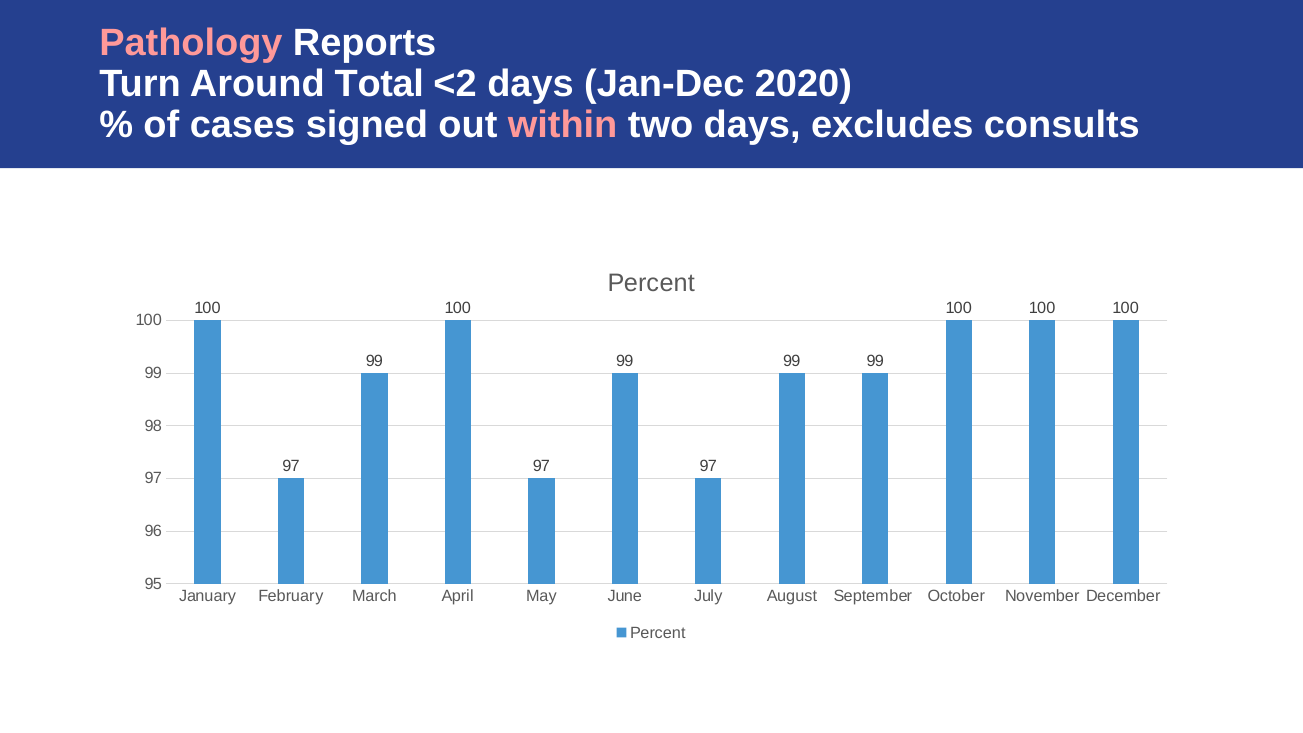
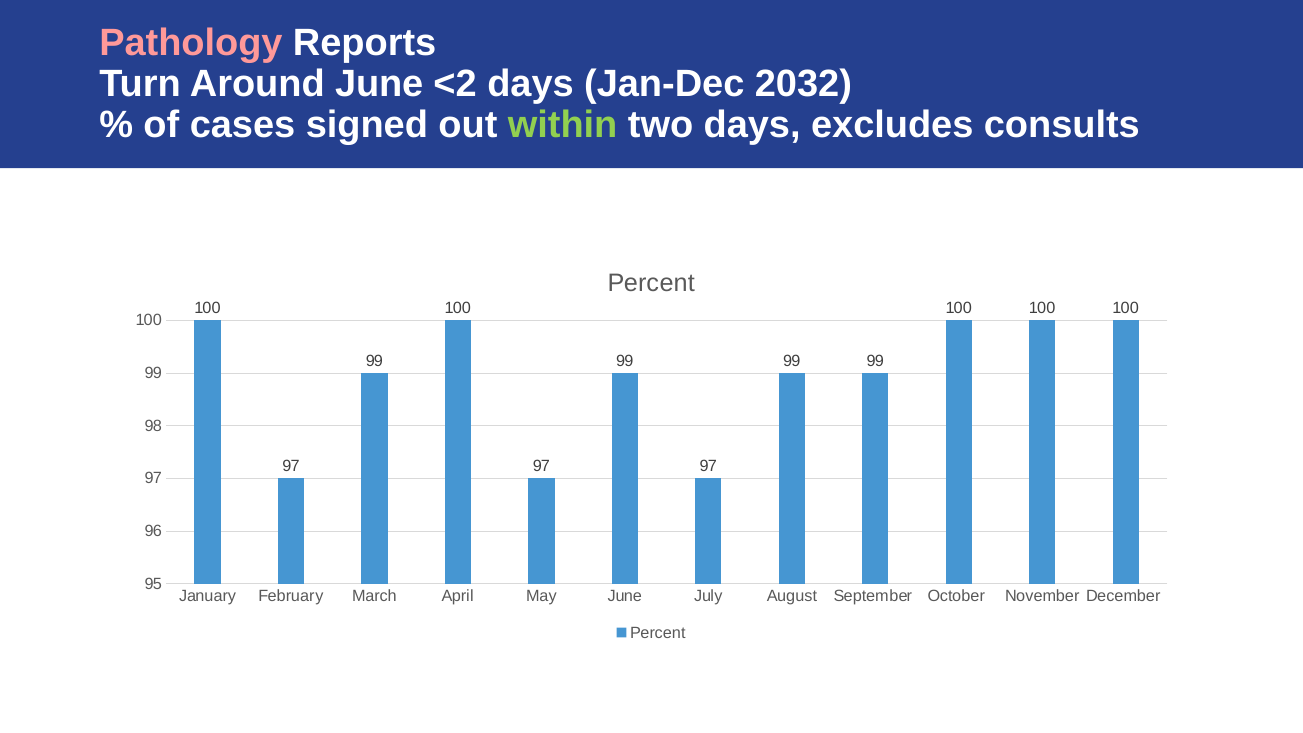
Around Total: Total -> June (379, 84)
2020: 2020 -> 2032 (803, 84)
within colour: pink -> light green (563, 125)
